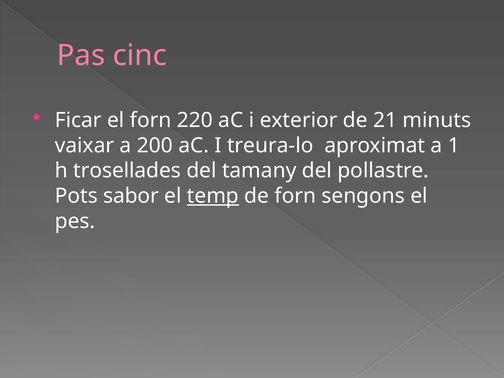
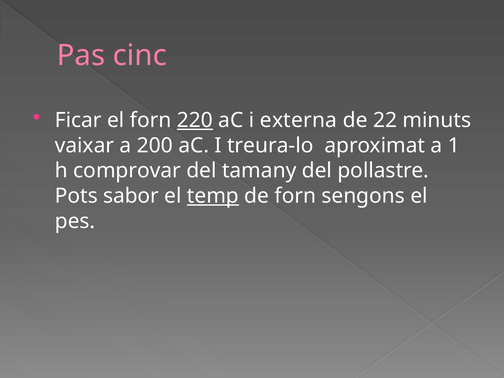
220 underline: none -> present (195, 120)
exterior: exterior -> externa (298, 120)
21: 21 -> 22 (385, 120)
trosellades: trosellades -> comprovar (127, 171)
